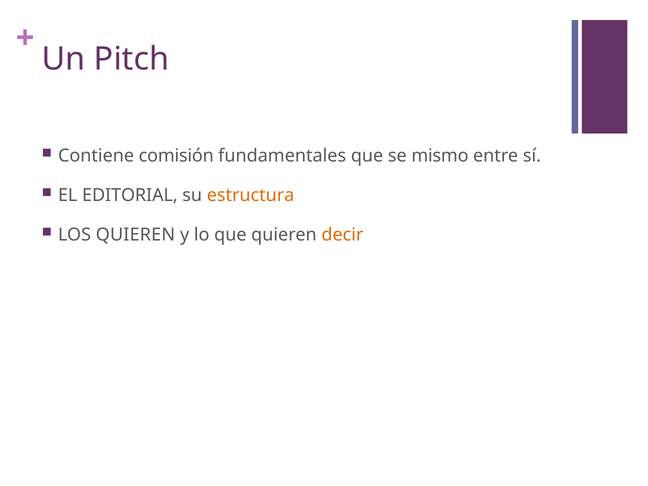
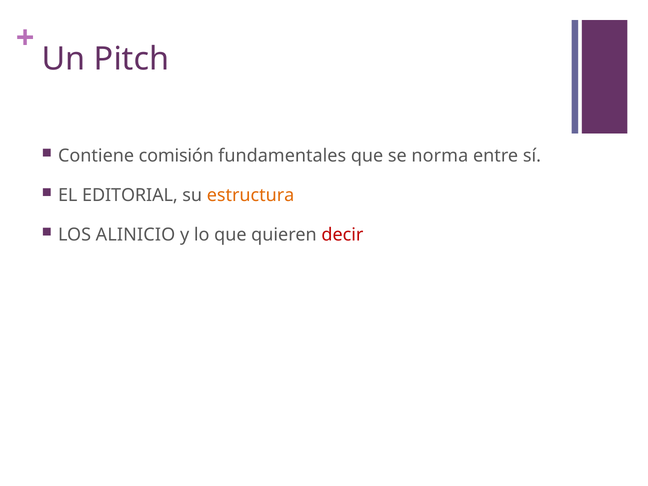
mismo: mismo -> norma (440, 156)
LOS QUIEREN: QUIEREN -> ALINICIO (135, 235)
decir colour: orange -> red (342, 235)
